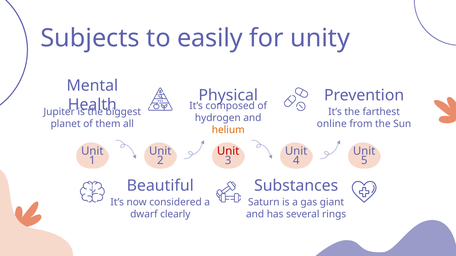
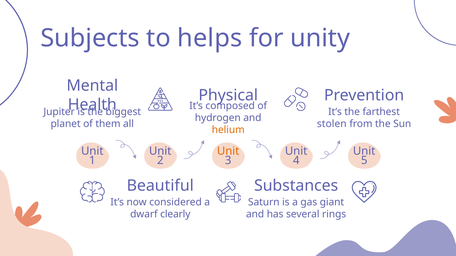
easily: easily -> helps (210, 38)
online: online -> stolen (332, 124)
Unit colour: red -> orange (228, 151)
